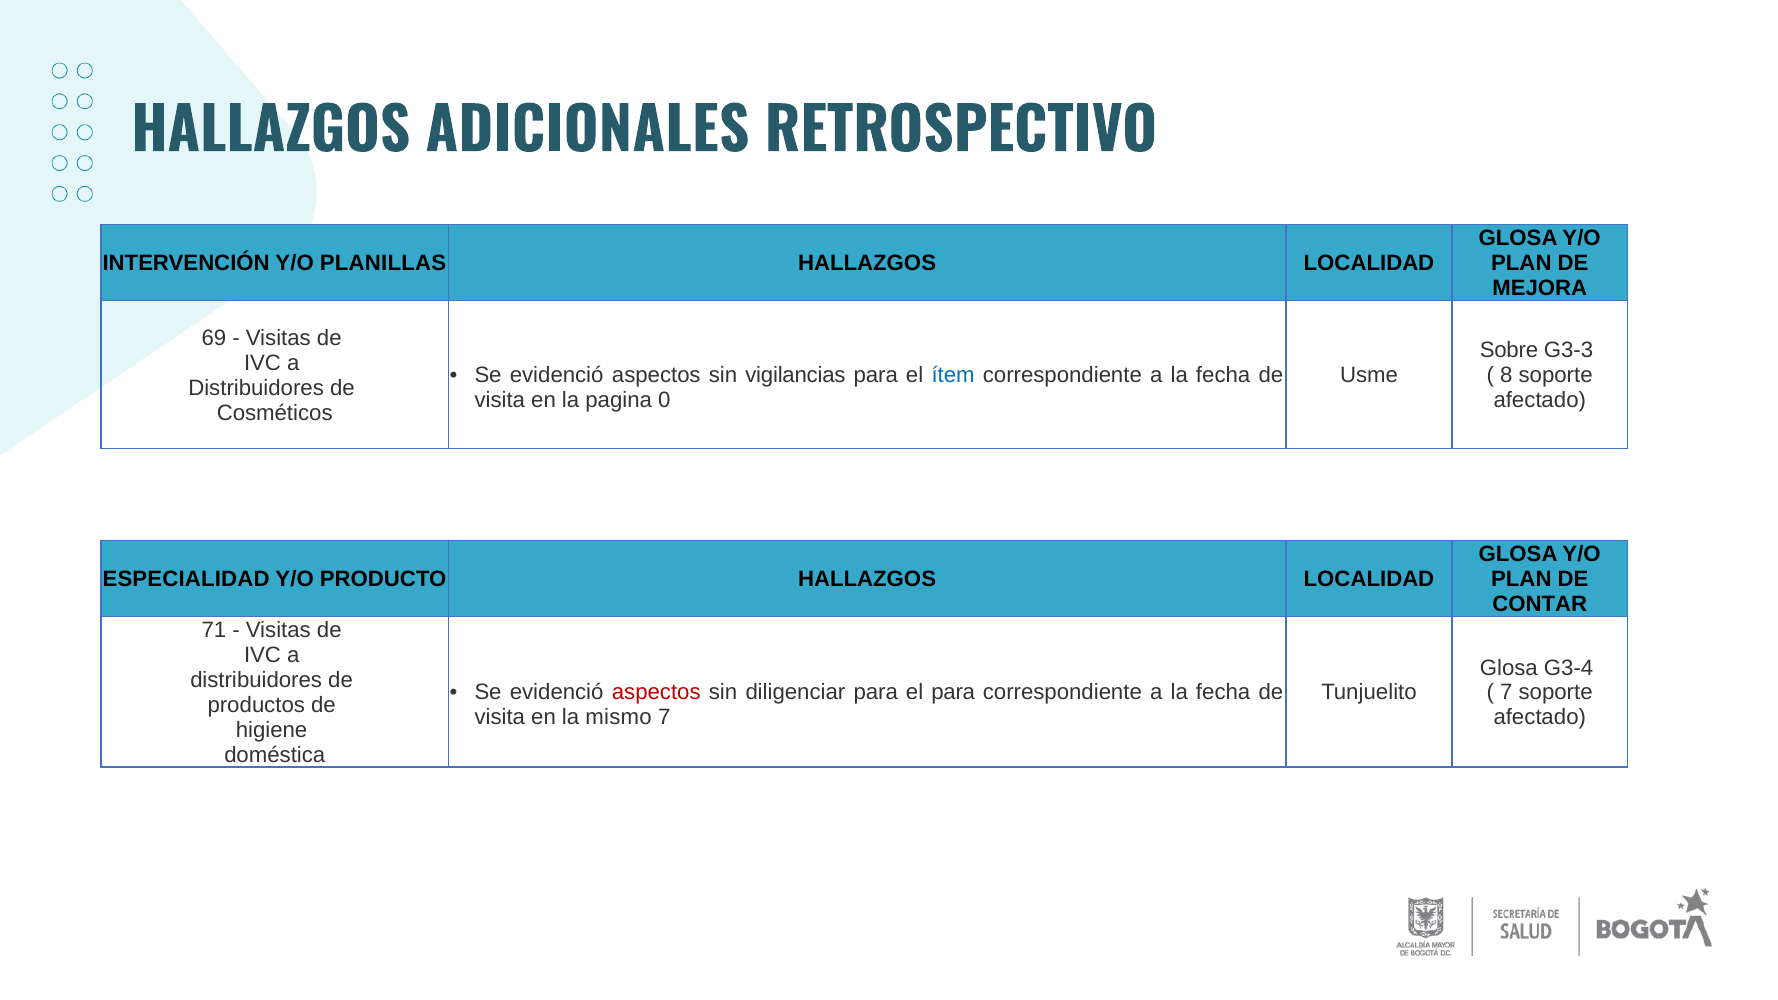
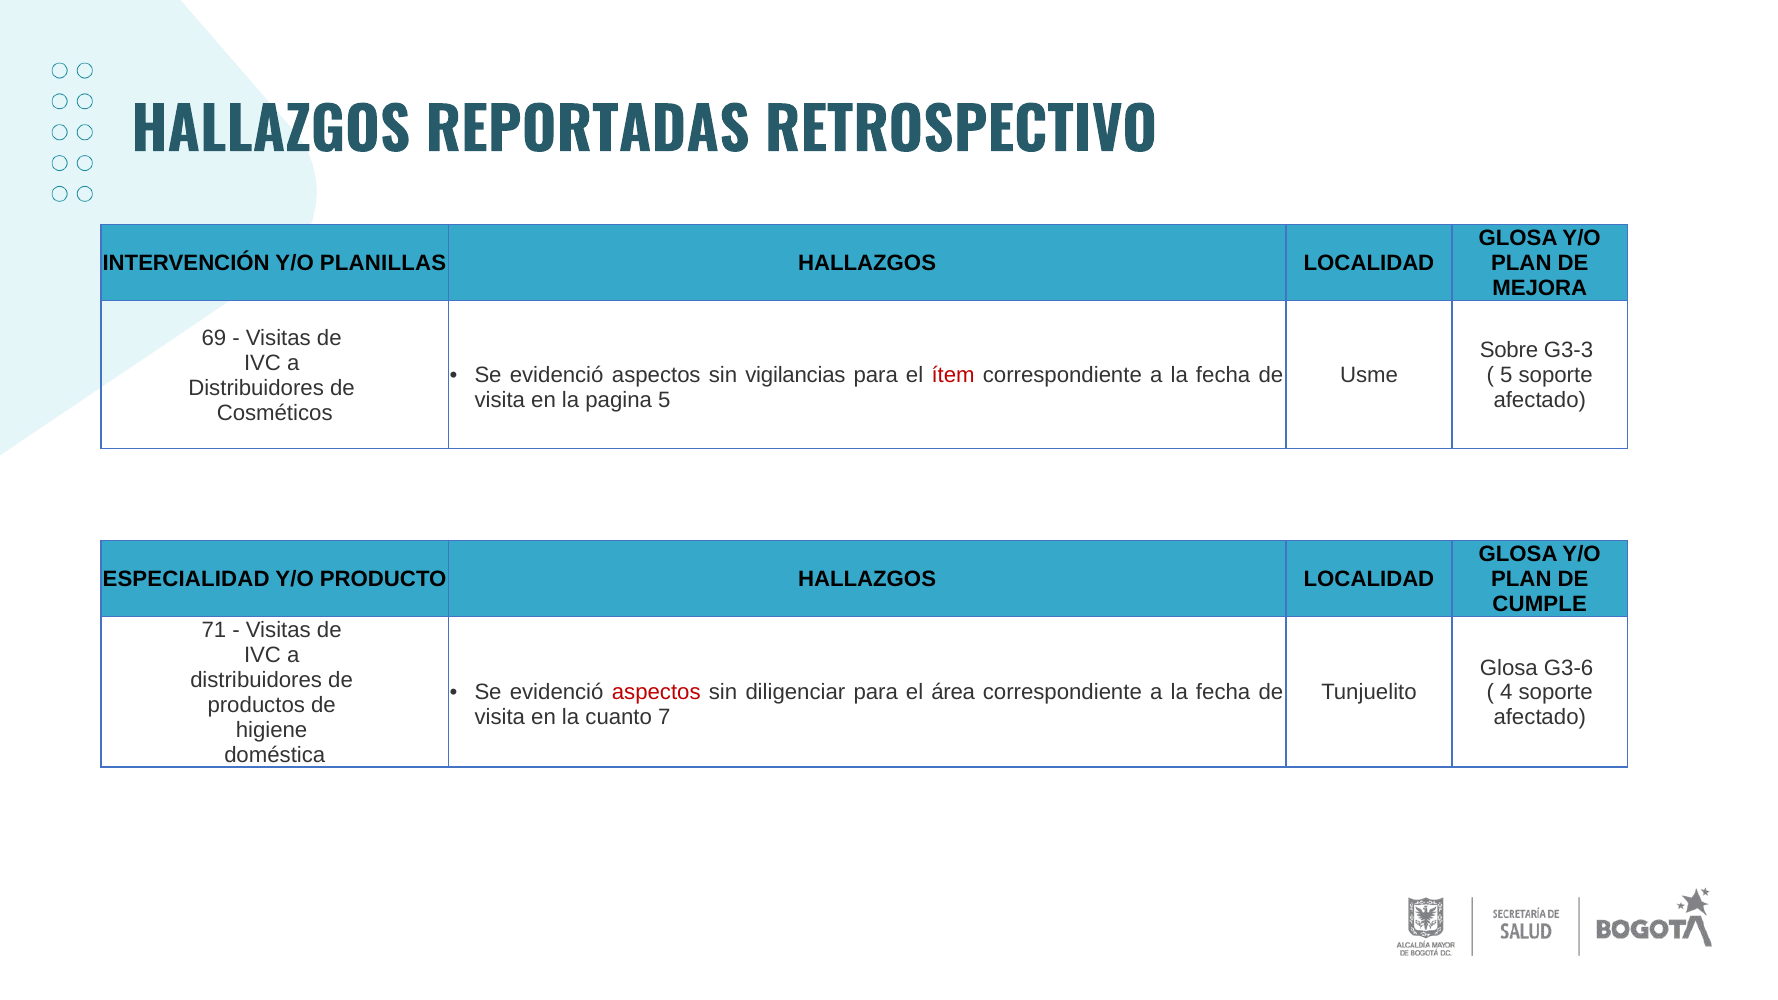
ADICIONALES: ADICIONALES -> REPORTADAS (588, 132)
ítem colour: blue -> red (953, 376)
8: 8 -> 5 (1506, 376)
pagina 0: 0 -> 5 (664, 400)
CONTAR: CONTAR -> CUMPLE (1540, 604)
G3-4: G3-4 -> G3-6 (1569, 668)
el para: para -> área (953, 693)
7: 7 -> 4 (1506, 693)
mismo: mismo -> cuanto (619, 718)
